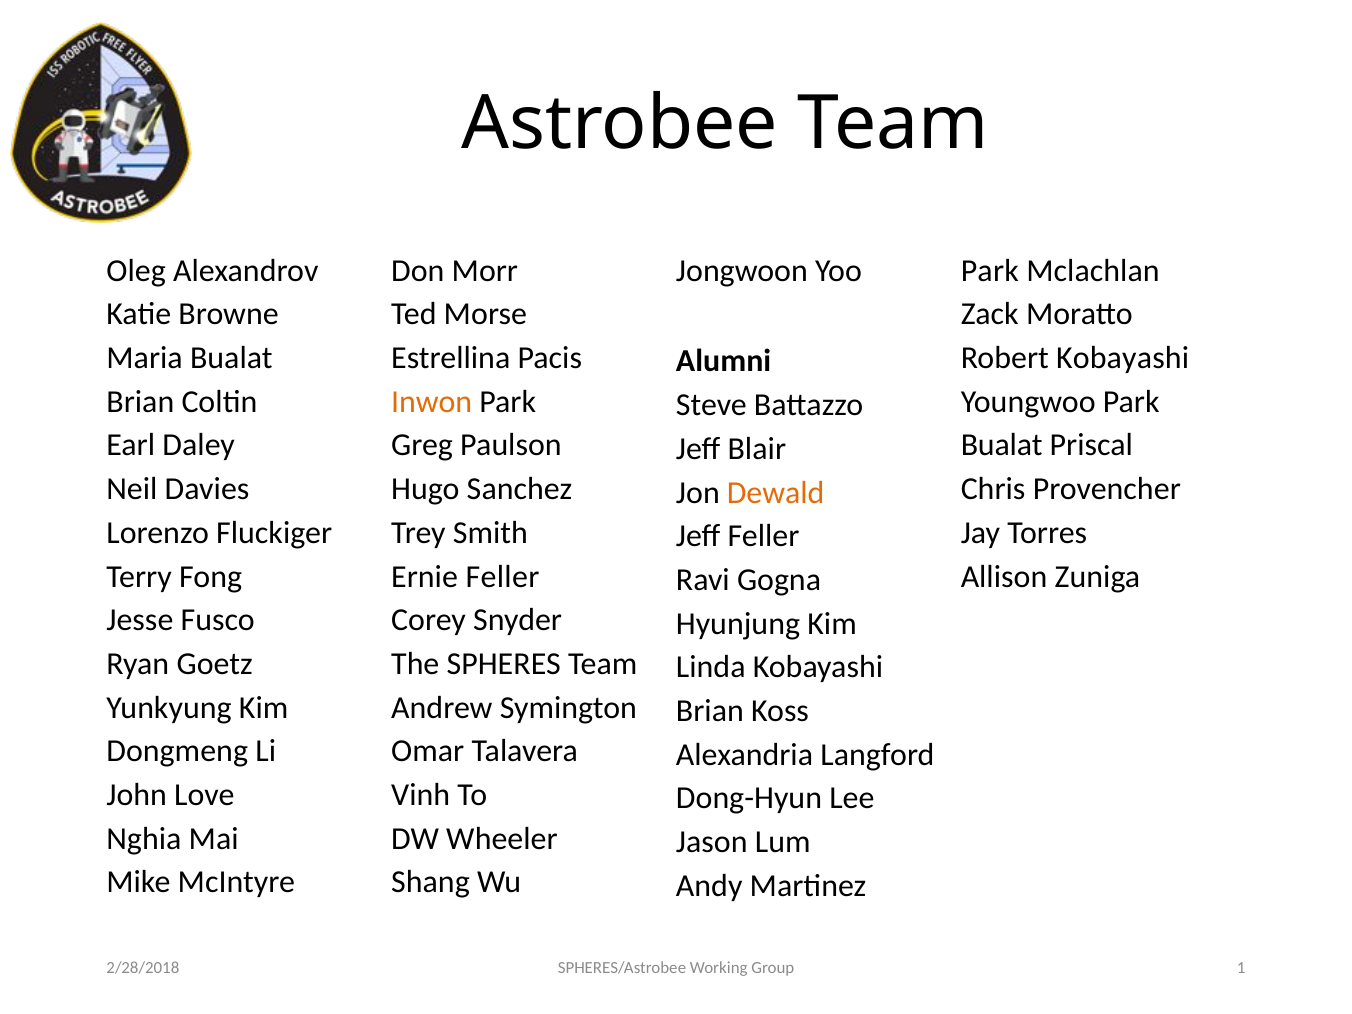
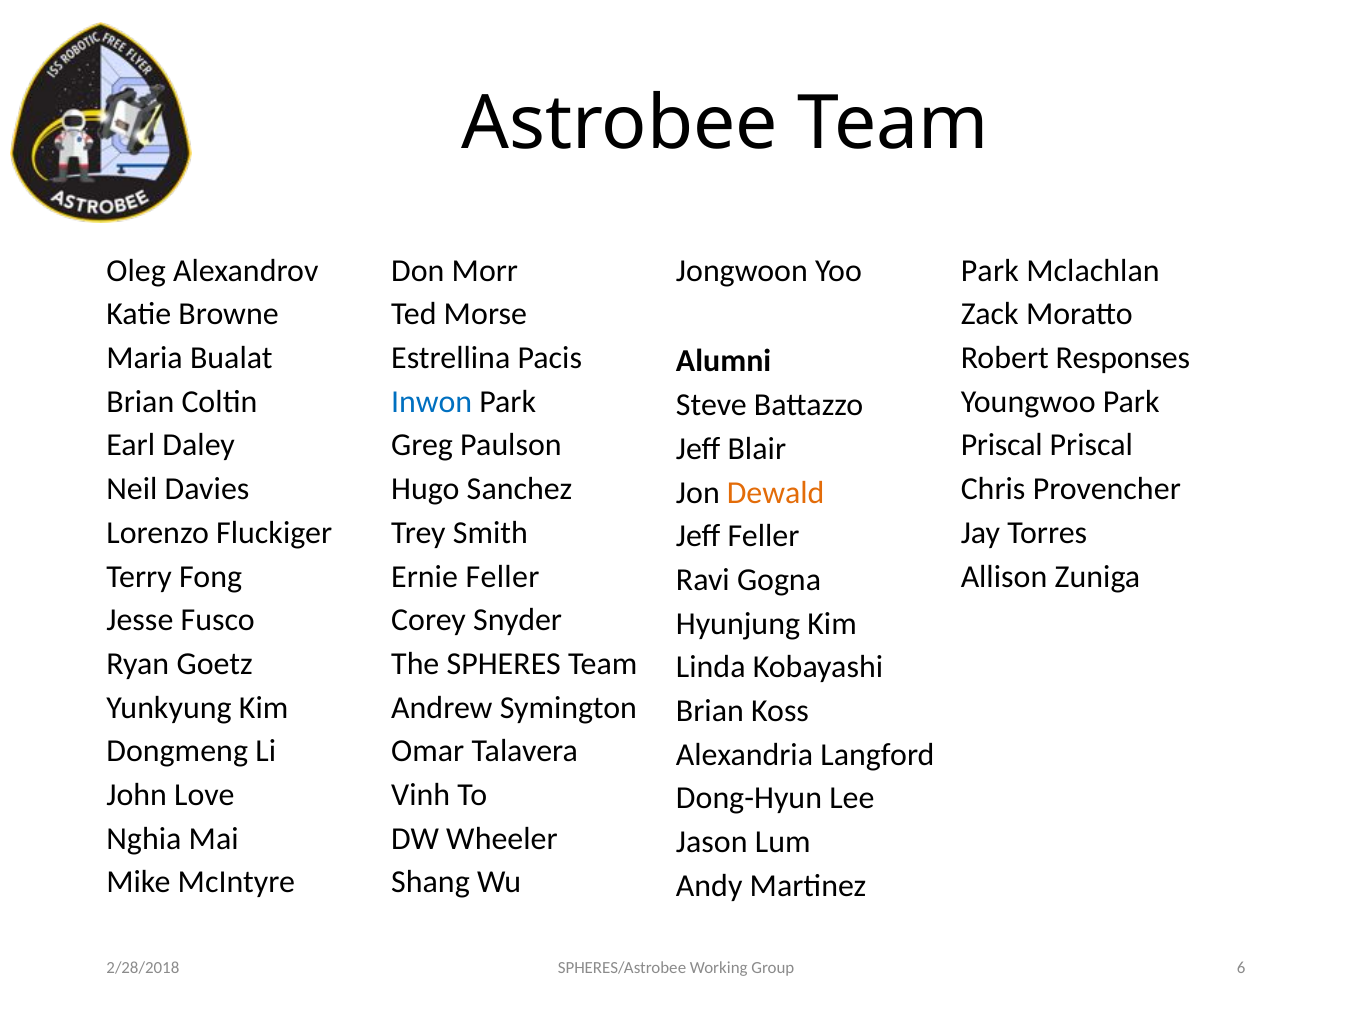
Robert Kobayashi: Kobayashi -> Responses (1123, 358)
Inwon colour: orange -> blue (432, 402)
Bualat: Bualat -> Priscal (1002, 445)
1: 1 -> 6 (1241, 968)
